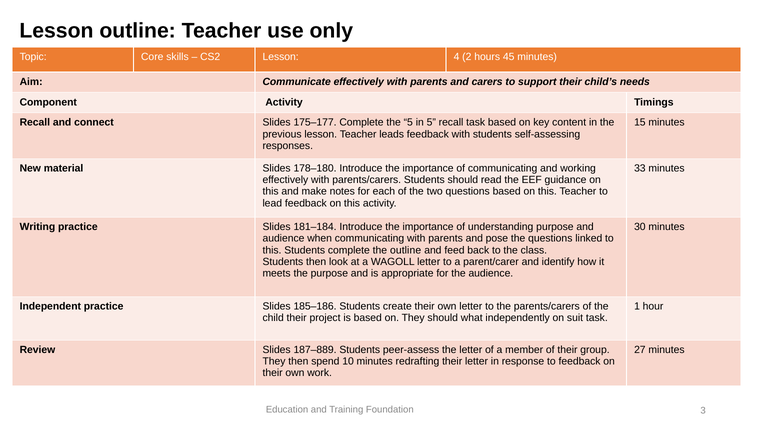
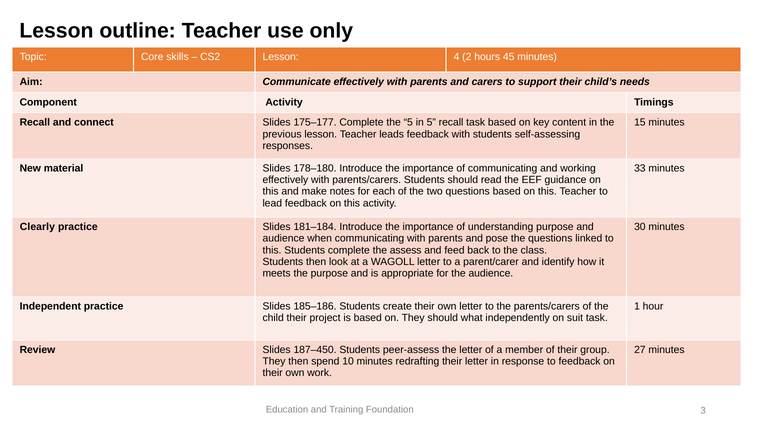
Writing: Writing -> Clearly (37, 227)
the outline: outline -> assess (406, 250)
187–889: 187–889 -> 187–450 (315, 350)
